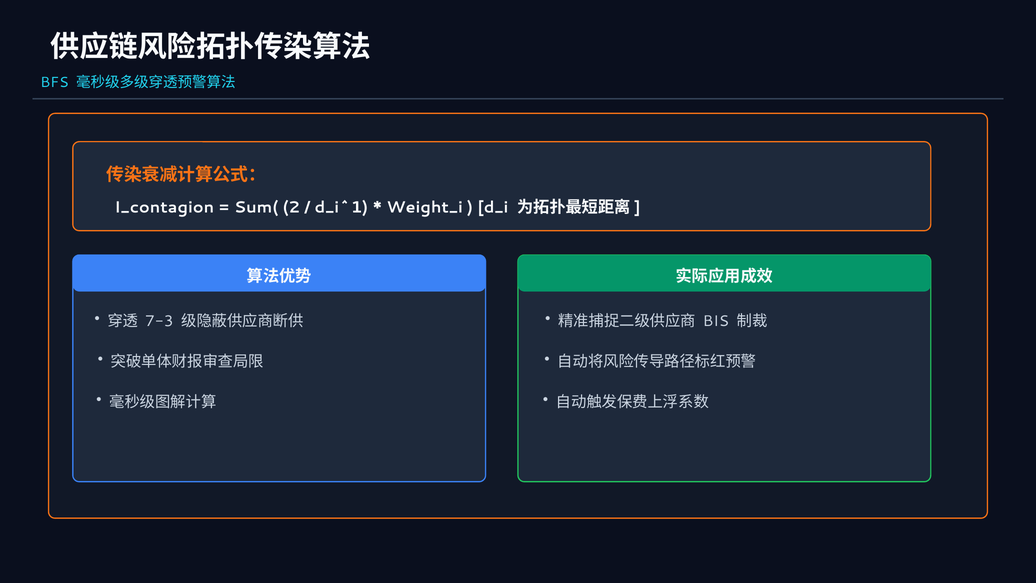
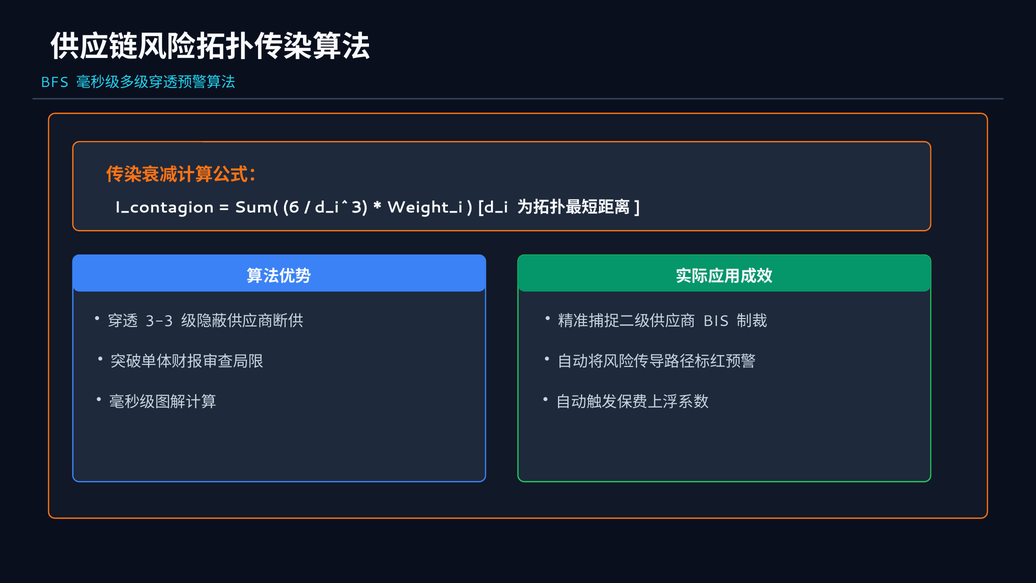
2: 2 -> 6 (291, 208)
d_i^1: d_i^1 -> d_i^3 (341, 208)
7-3: 7-3 -> 3-3 (159, 321)
